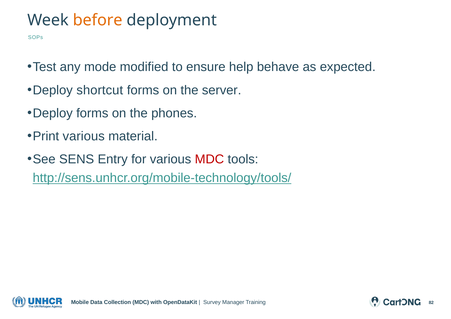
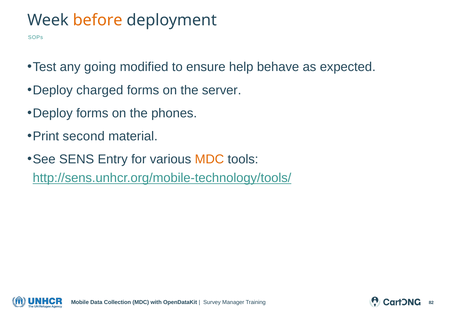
mode: mode -> going (100, 67)
shortcut: shortcut -> charged (100, 90)
Print various: various -> second (84, 136)
MDC colour: red -> orange (209, 159)
